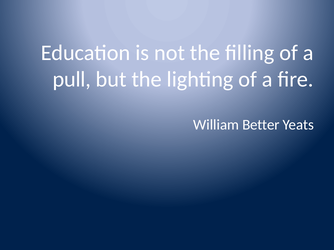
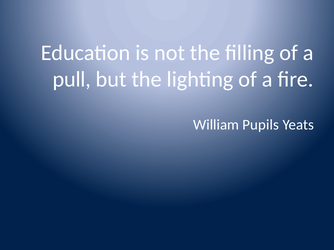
Better: Better -> Pupils (261, 125)
